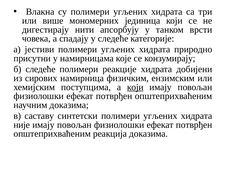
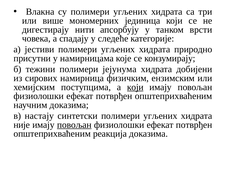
б следеће: следеће -> тежини (40, 69)
реакције: реакције -> јејунума (120, 69)
саставу: саставу -> настају (39, 115)
повољан underline: none -> present (74, 124)
